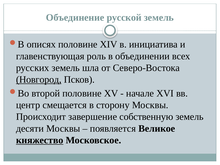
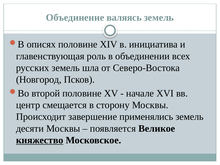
русской: русской -> валяясь (124, 17)
Новгород underline: present -> none (39, 80)
собственную: собственную -> применялись (146, 117)
